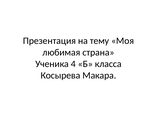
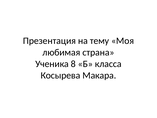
4: 4 -> 8 (73, 64)
